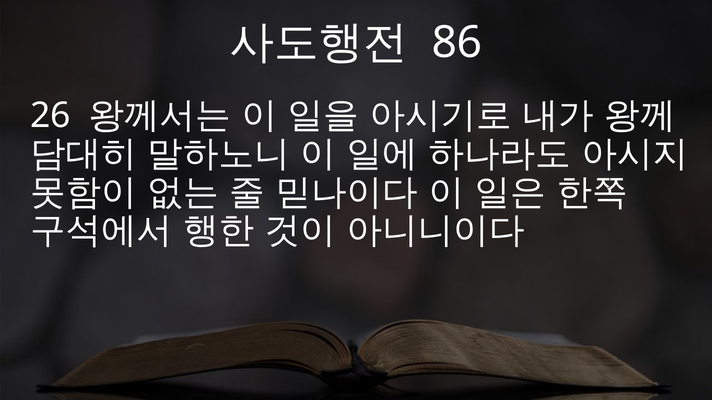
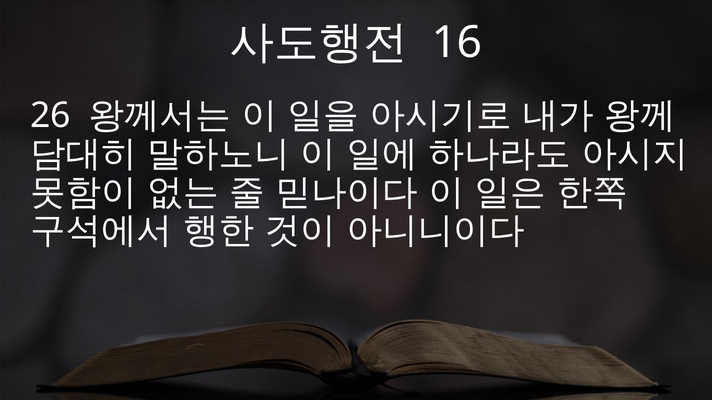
86: 86 -> 16 (457, 43)
